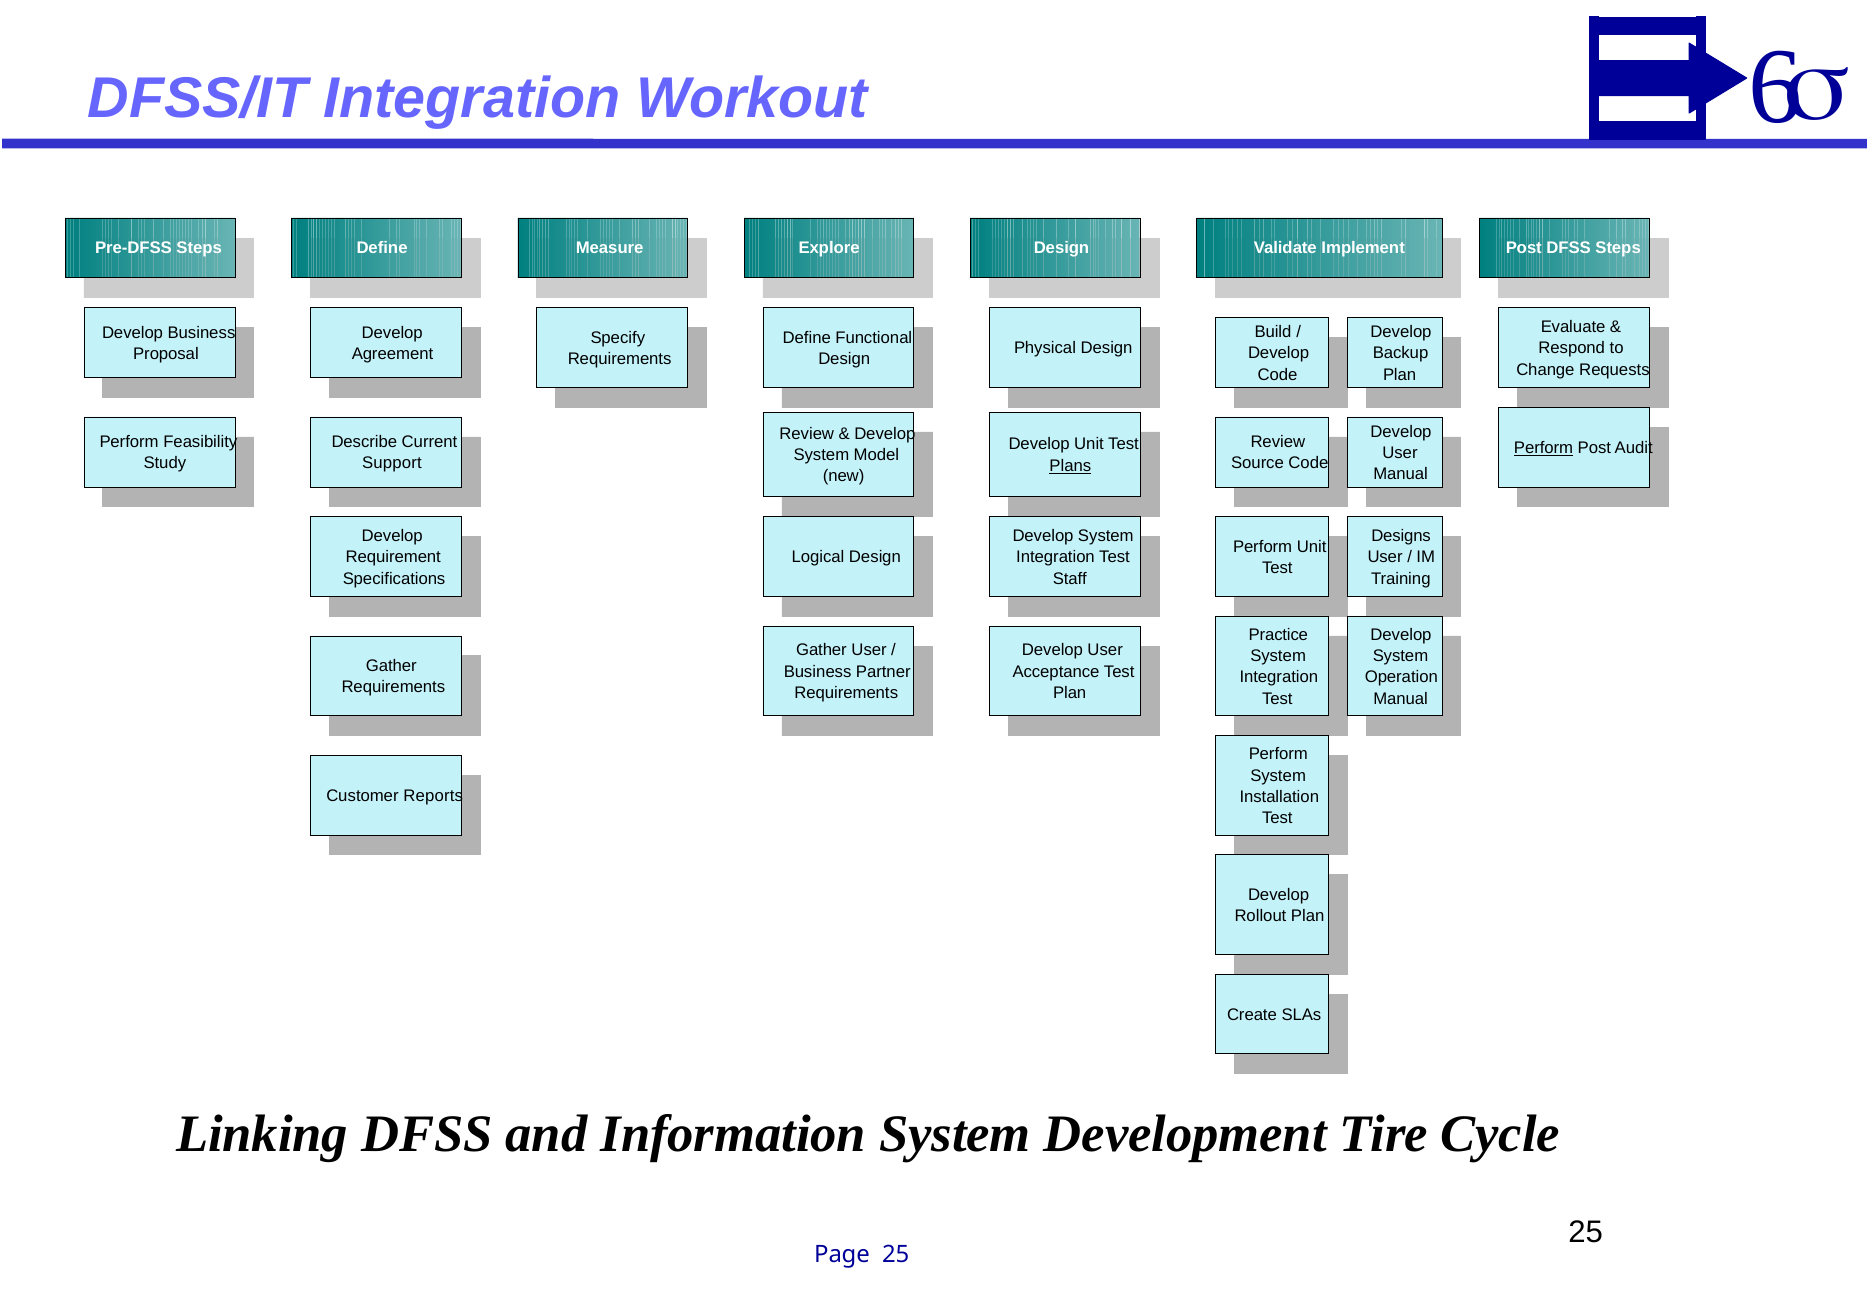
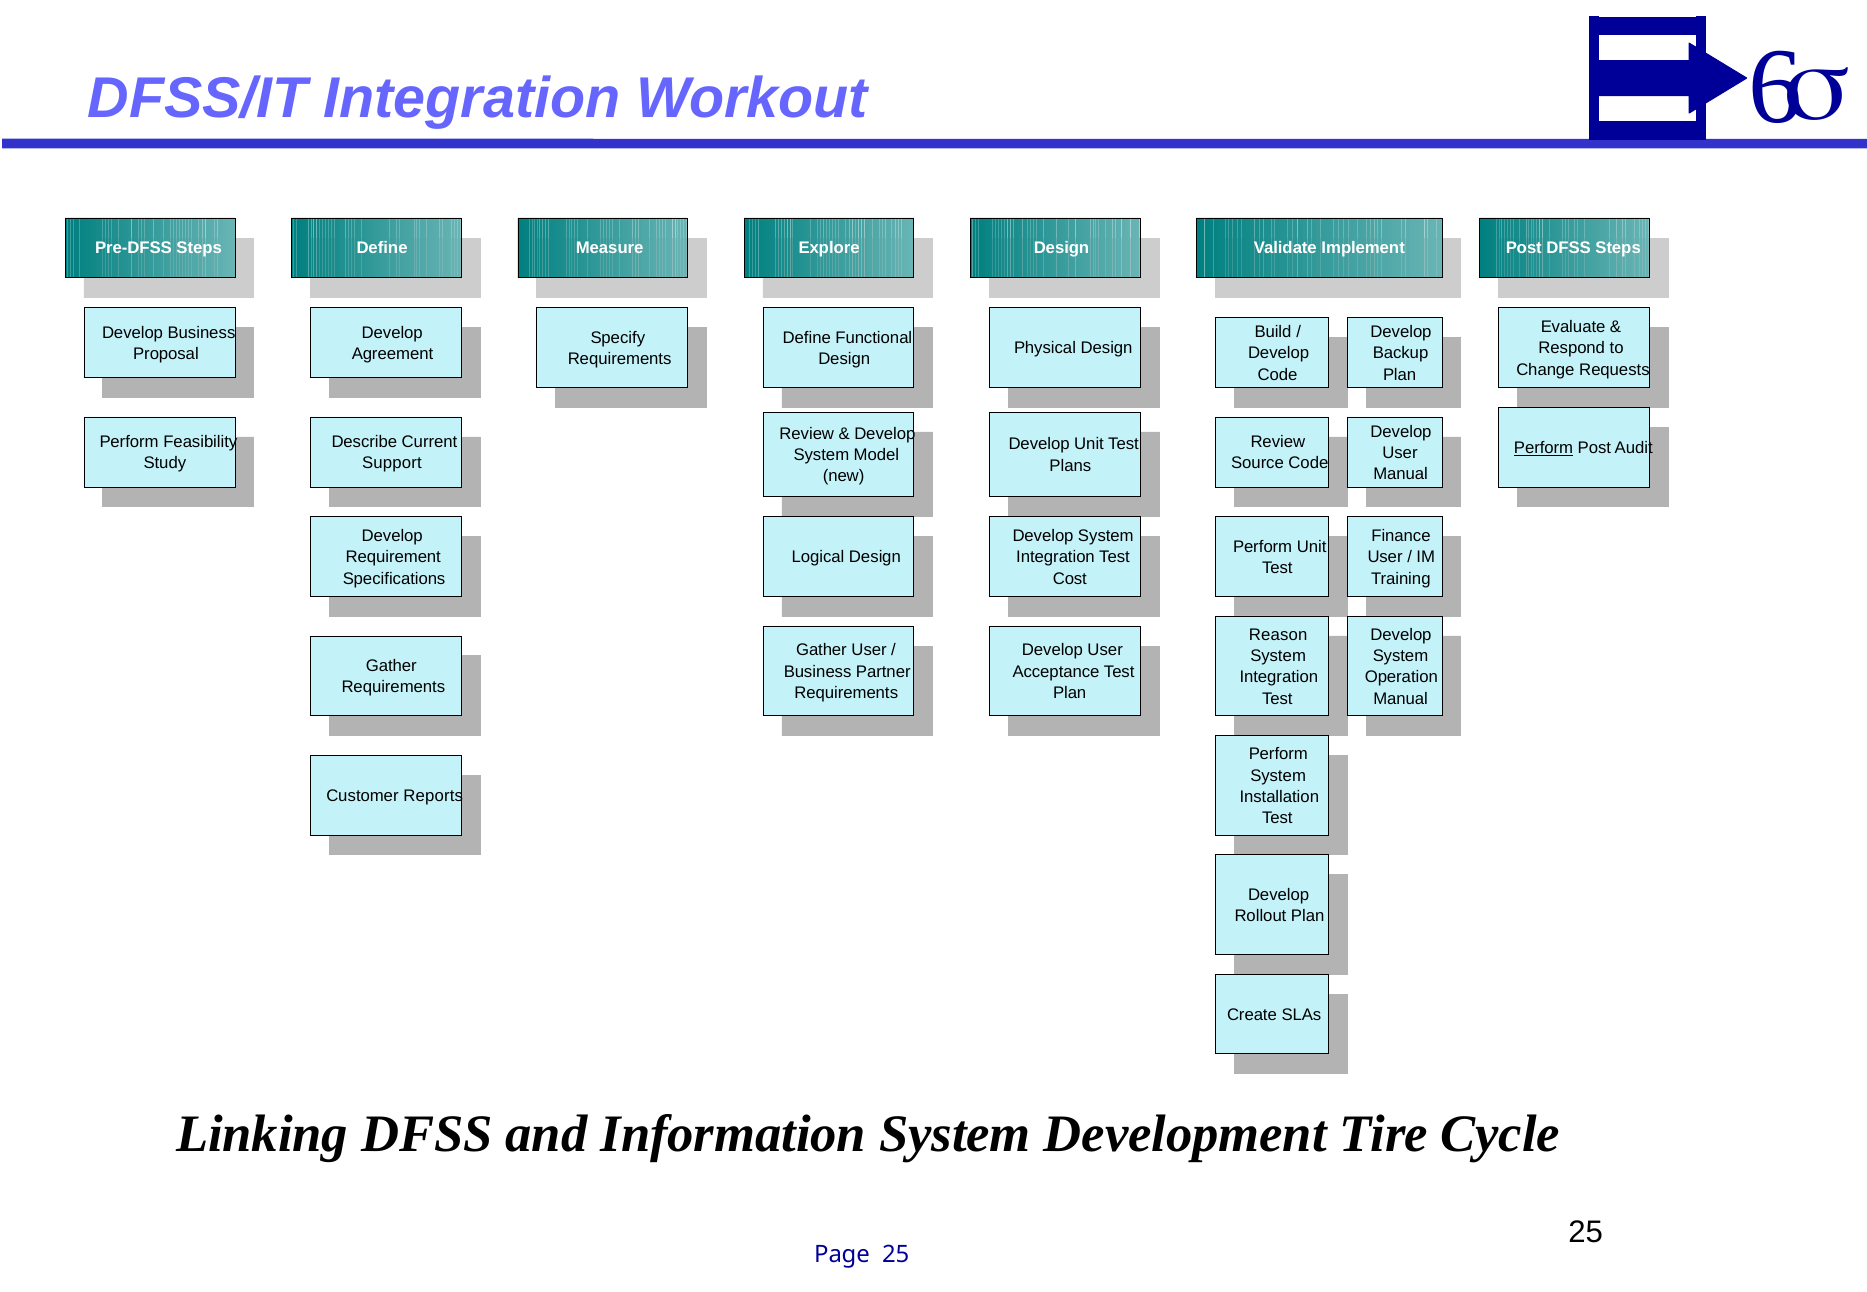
Plans underline: present -> none (1070, 466)
Designs: Designs -> Finance (1401, 536)
Staff: Staff -> Cost (1070, 579)
Practice: Practice -> Reason (1278, 635)
